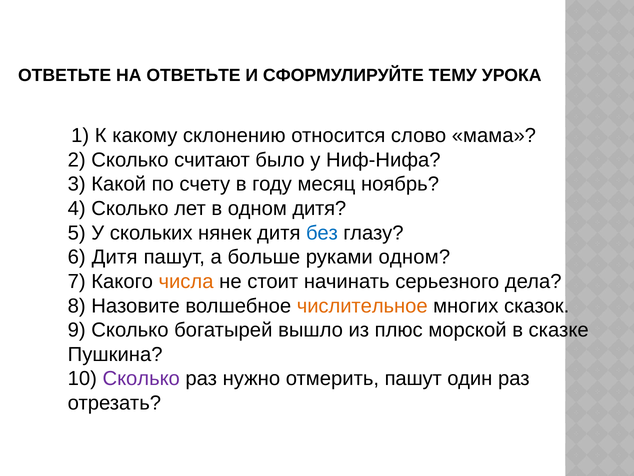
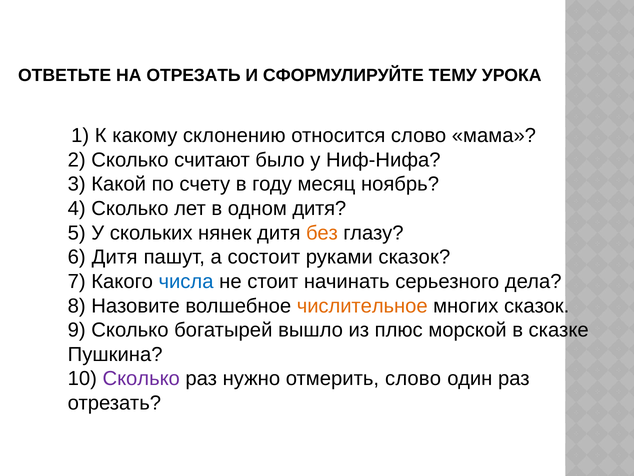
НА ОТВЕТЬТЕ: ОТВЕТЬТЕ -> ОТРЕЗАТЬ (194, 75)
без colour: blue -> orange (322, 233)
больше: больше -> состоит (264, 257)
руками одном: одном -> сказок (414, 257)
числа colour: orange -> blue (186, 281)
отмерить пашут: пашут -> слово (413, 378)
